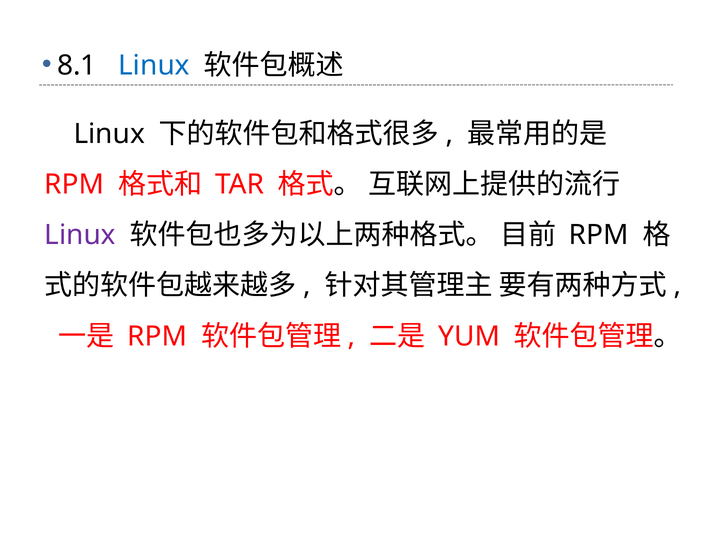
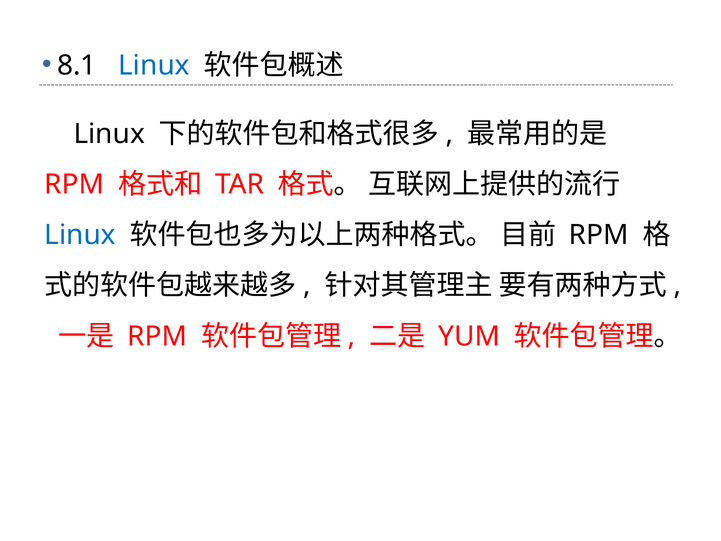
Linux colour: purple -> blue (80, 235)
